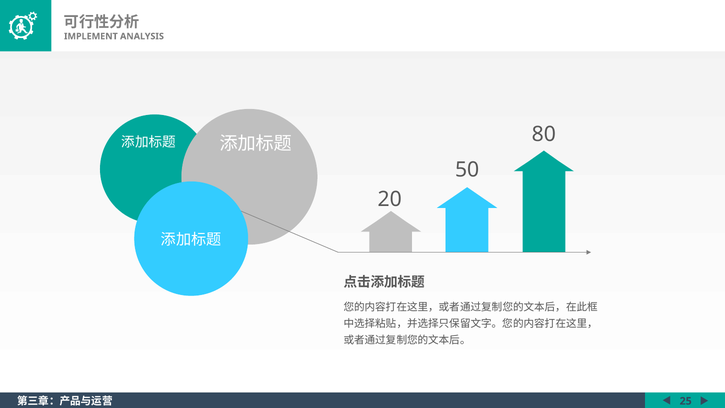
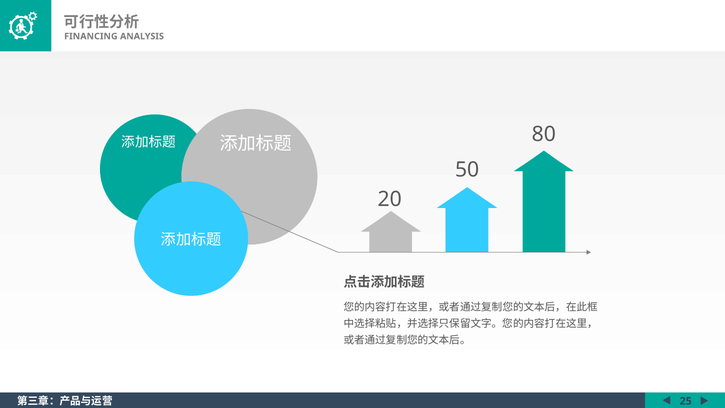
IMPLEMENT: IMPLEMENT -> FINANCING (91, 36)
